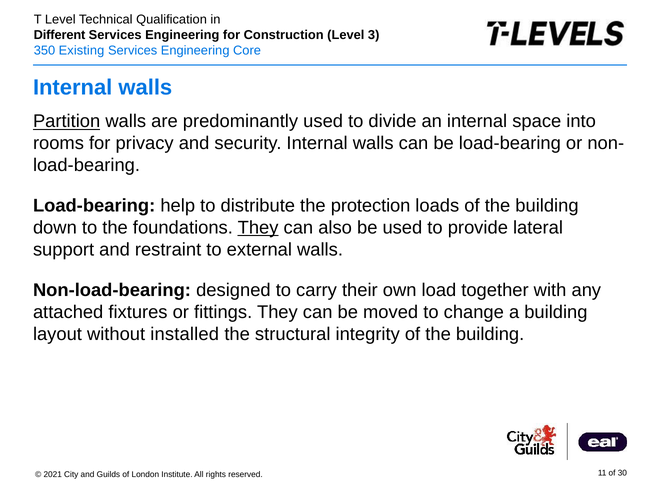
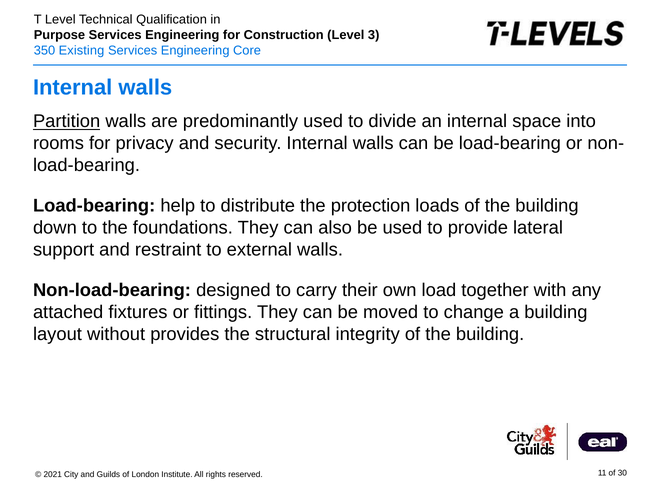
Different: Different -> Purpose (59, 35)
They underline: present -> none (258, 228)
installed: installed -> provides (185, 334)
